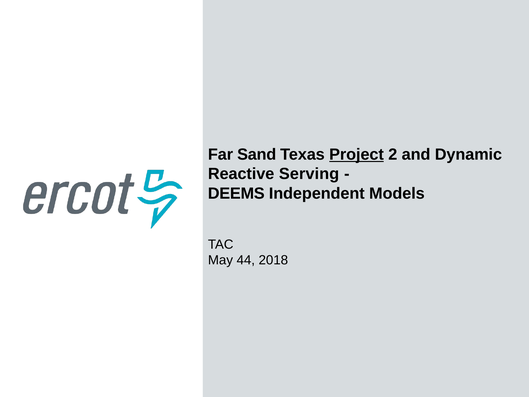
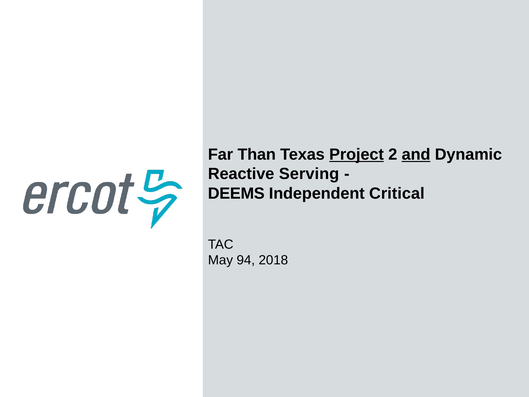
Sand: Sand -> Than (257, 154)
and underline: none -> present (416, 154)
Models: Models -> Critical (397, 193)
44: 44 -> 94 (246, 260)
